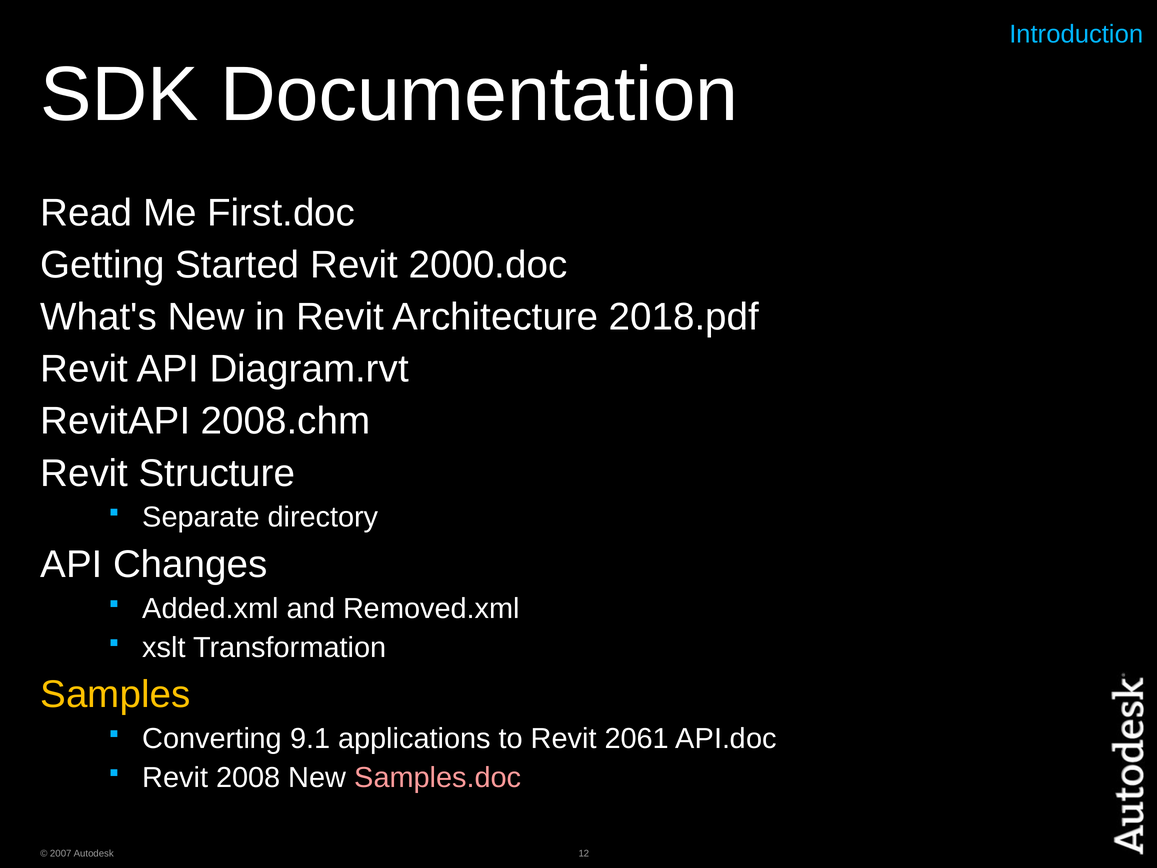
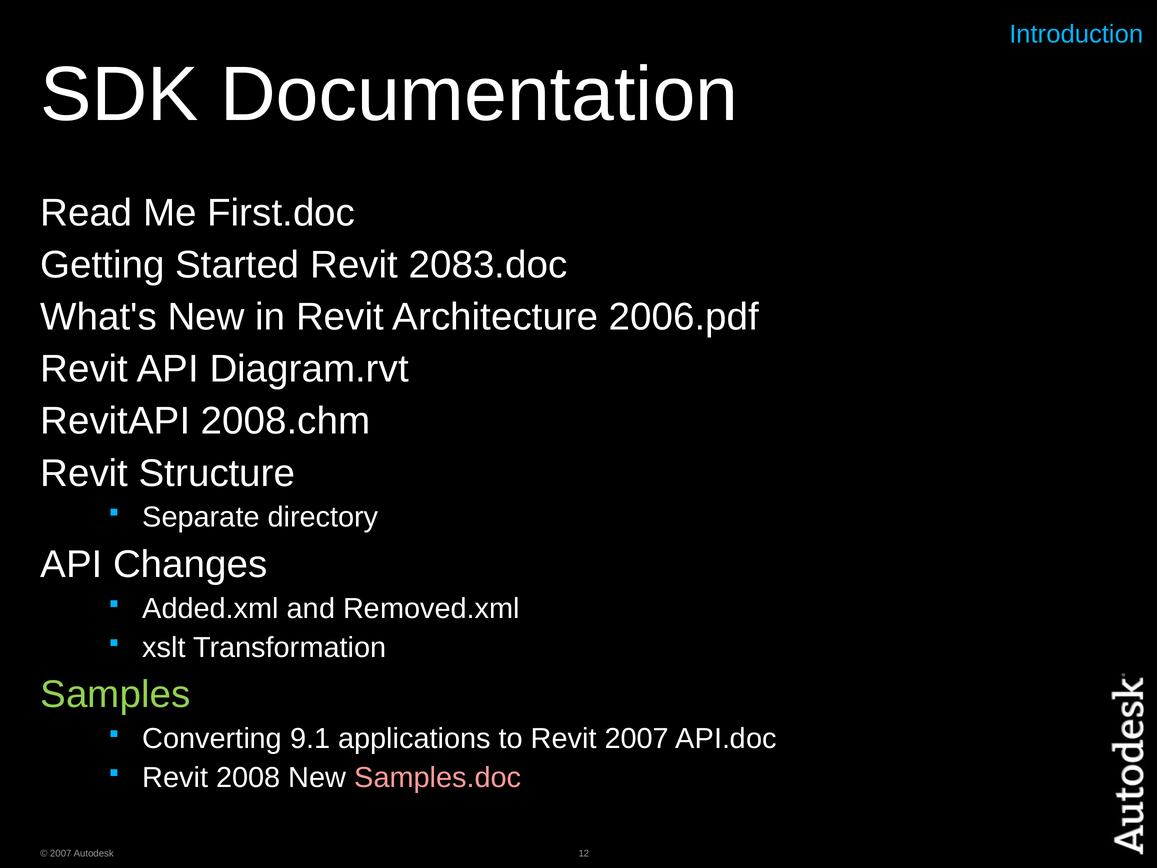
2000.doc: 2000.doc -> 2083.doc (488, 265)
2018.pdf: 2018.pdf -> 2006.pdf (684, 317)
Samples colour: yellow -> light green (115, 694)
Revit 2061: 2061 -> 2007 (637, 739)
